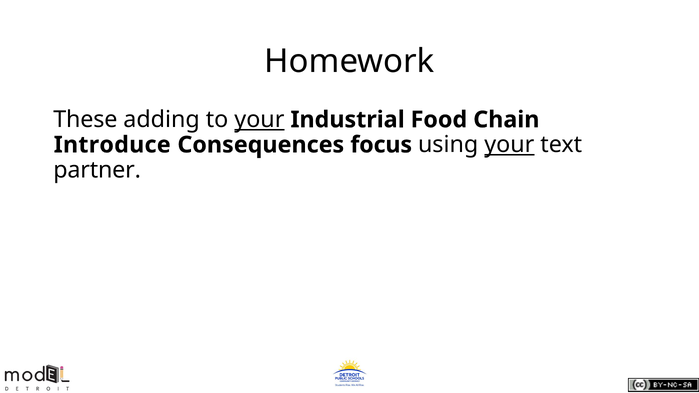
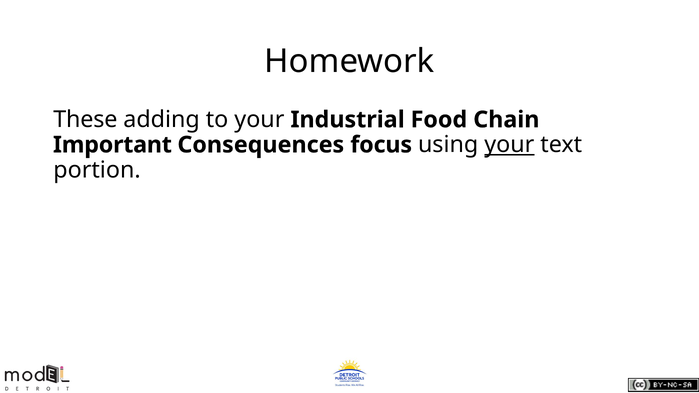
your underline: present -> none (259, 120)
Introduce: Introduce -> Important (112, 145)
partner: partner -> portion (97, 170)
